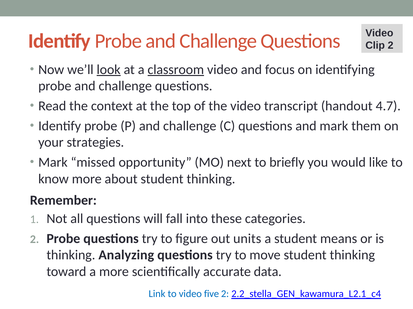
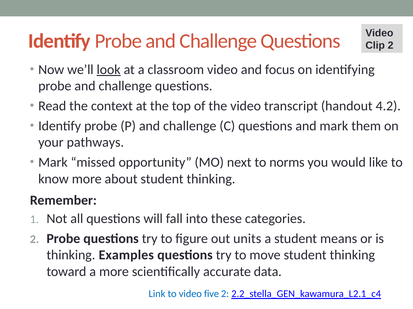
classroom underline: present -> none (176, 70)
4.7: 4.7 -> 4.2 (388, 106)
strategies: strategies -> pathways (95, 143)
briefly: briefly -> norms (287, 163)
Analyzing: Analyzing -> Examples (126, 256)
